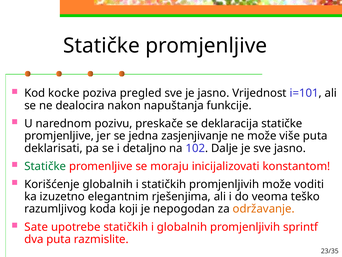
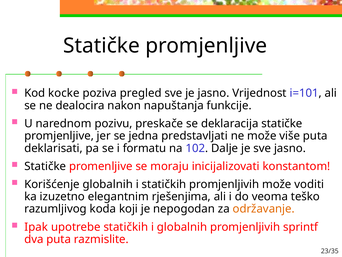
zasjenjivanje: zasjenjivanje -> predstavljati (195, 136)
detaljno: detaljno -> formatu (144, 148)
Statičke colour: green -> black (45, 166)
Sate: Sate -> Ipak (36, 227)
